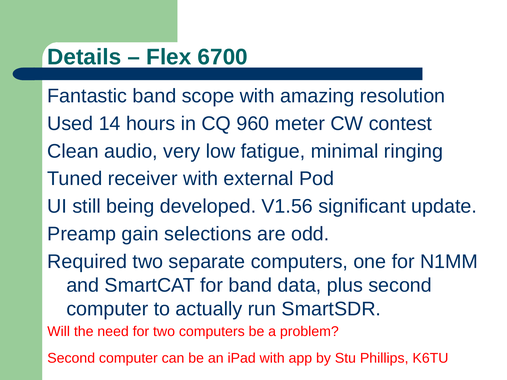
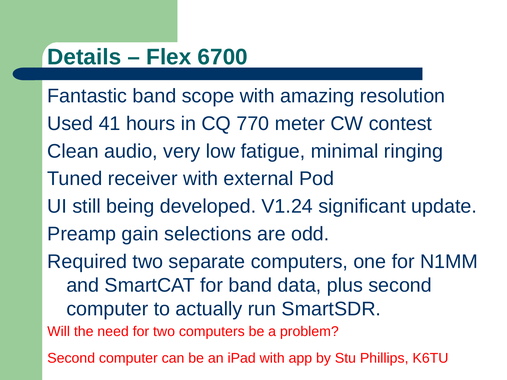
14: 14 -> 41 (110, 124)
960: 960 -> 770 (253, 124)
V1.56: V1.56 -> V1.24 (287, 207)
